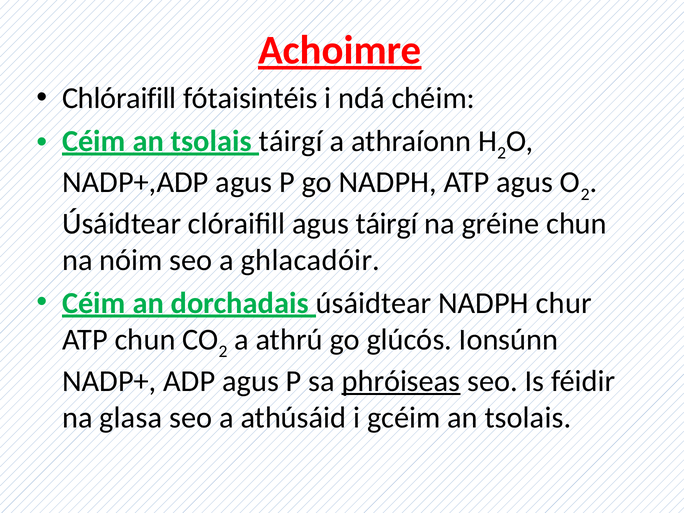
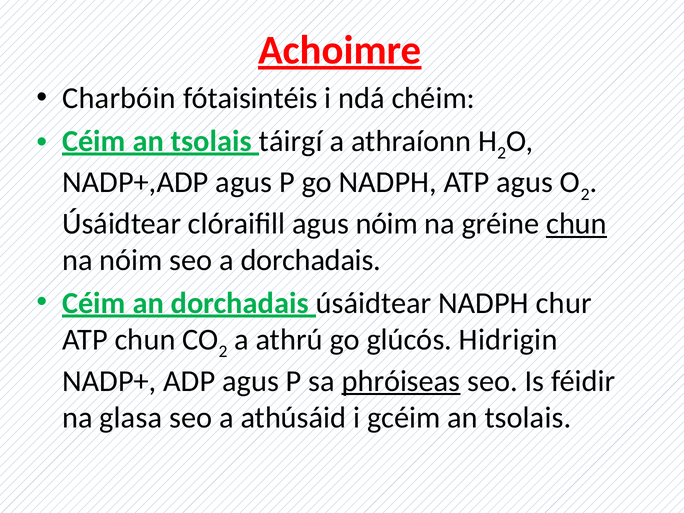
Chlóraifill: Chlóraifill -> Charbóin (119, 98)
agus táirgí: táirgí -> nóim (387, 224)
chun underline: none -> present (577, 224)
a ghlacadóir: ghlacadóir -> dorchadais (311, 260)
Ionsúnn: Ionsúnn -> Hidrigin (508, 340)
